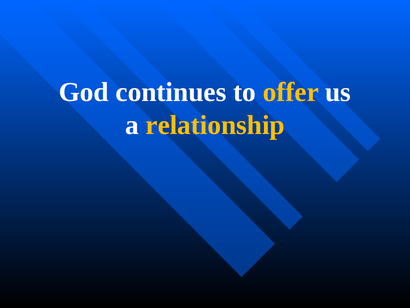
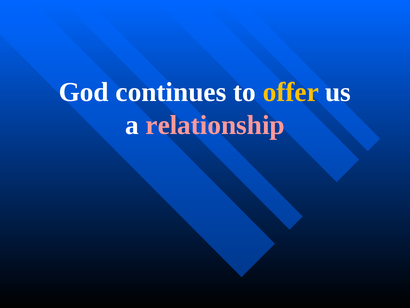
relationship colour: yellow -> pink (215, 125)
